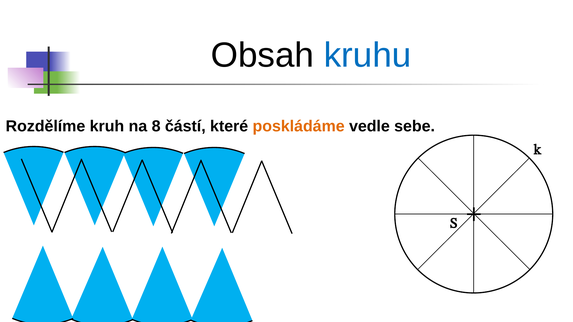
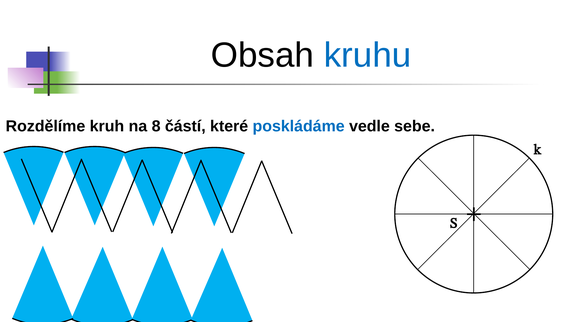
poskládáme colour: orange -> blue (299, 126)
